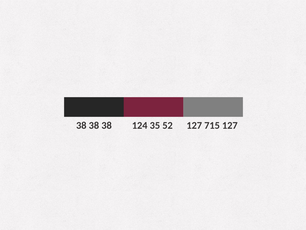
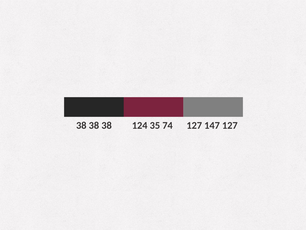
52: 52 -> 74 (168, 125)
715: 715 -> 147 (212, 125)
